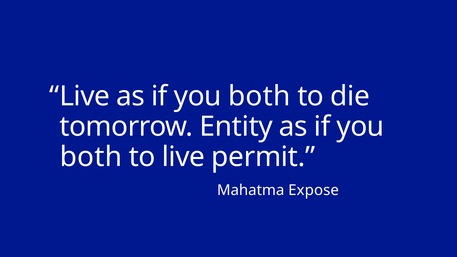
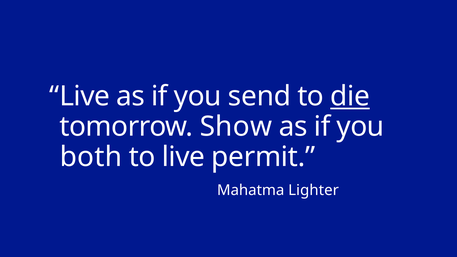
both: both -> send (260, 96)
die underline: none -> present (350, 96)
Entity: Entity -> Show (236, 127)
Expose: Expose -> Lighter (314, 190)
